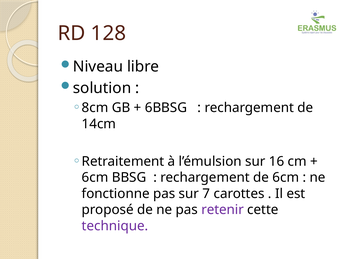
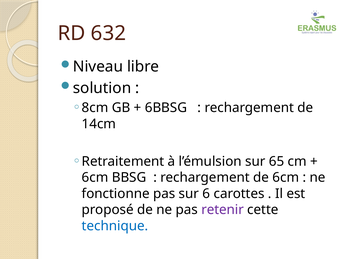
128: 128 -> 632 (108, 33)
16: 16 -> 65 (277, 161)
7: 7 -> 6 (206, 193)
technique colour: purple -> blue (115, 226)
